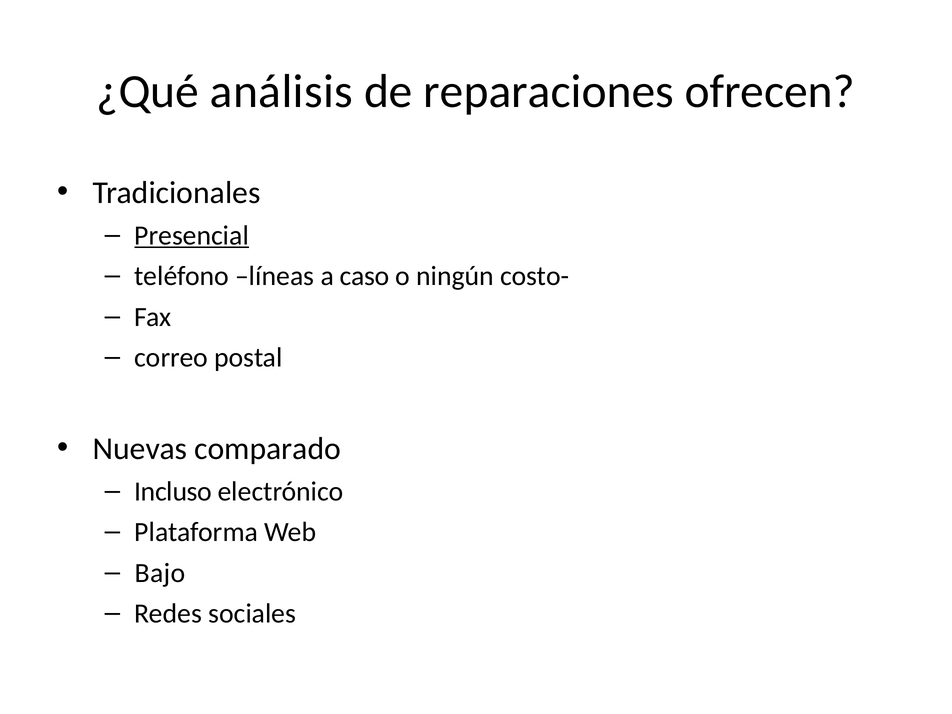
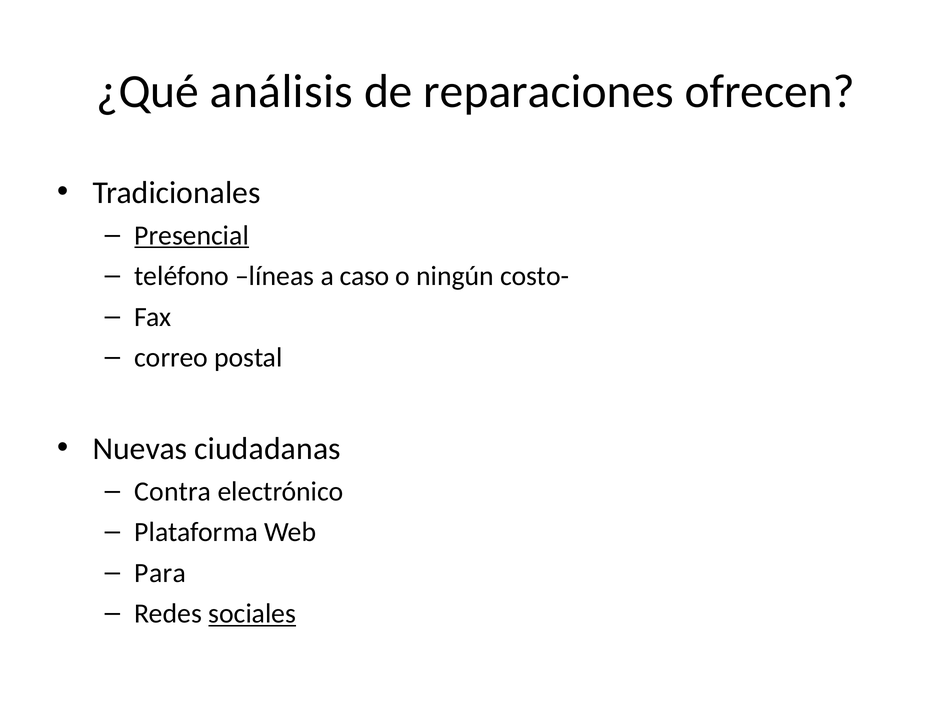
comparado: comparado -> ciudadanas (268, 449)
Incluso: Incluso -> Contra (173, 492)
Bajo: Bajo -> Para (160, 573)
sociales underline: none -> present (252, 614)
